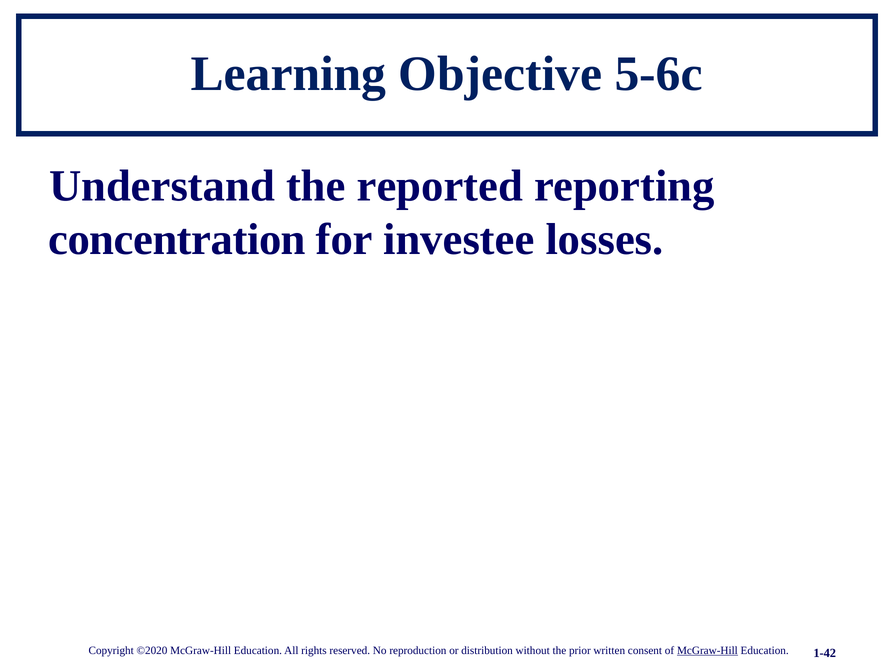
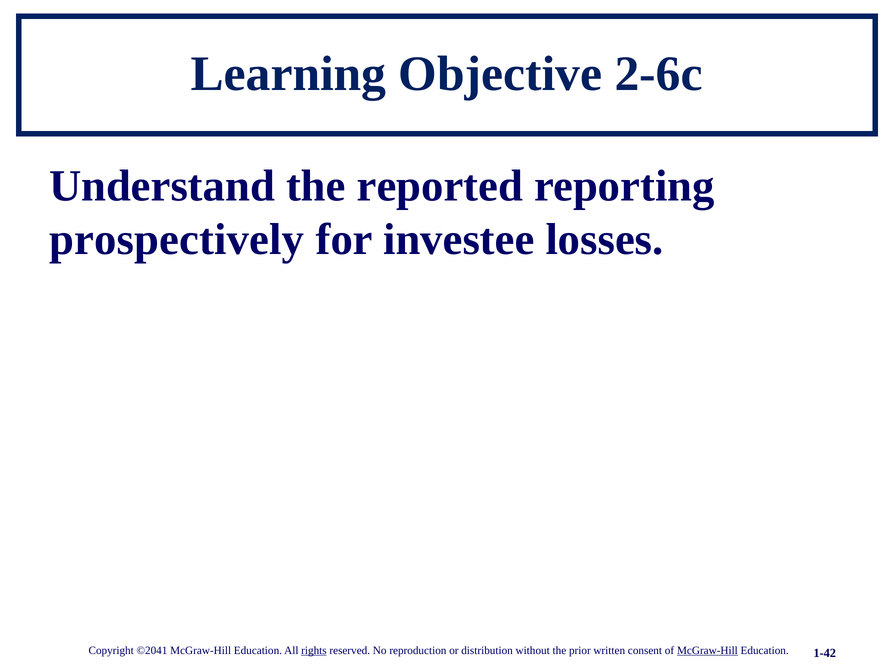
5-6c: 5-6c -> 2-6c (659, 74)
concentration: concentration -> prospectively (177, 240)
©2020: ©2020 -> ©2041 (152, 651)
rights underline: none -> present (314, 651)
